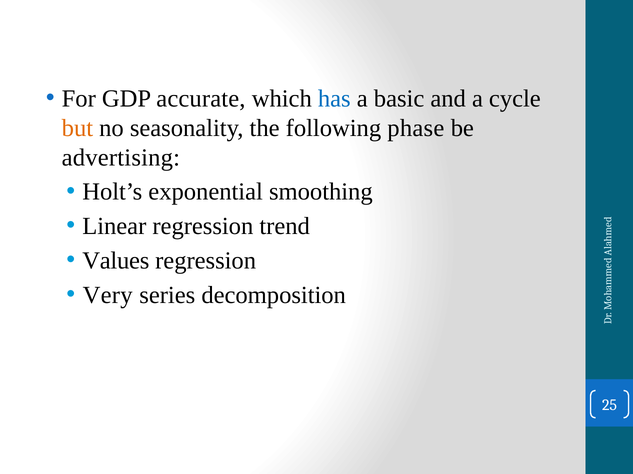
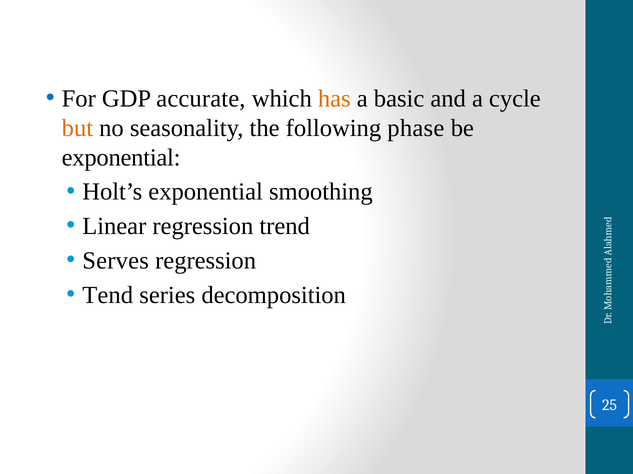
has colour: blue -> orange (334, 99)
advertising: advertising -> exponential (121, 158)
Values: Values -> Serves (116, 261)
Very: Very -> Tend (108, 295)
